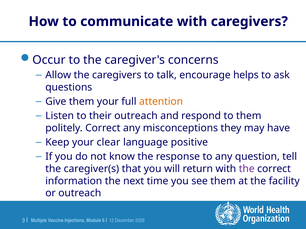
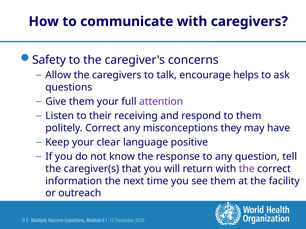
Occur: Occur -> Safety (49, 60)
attention colour: orange -> purple (161, 102)
their outreach: outreach -> receiving (136, 116)
